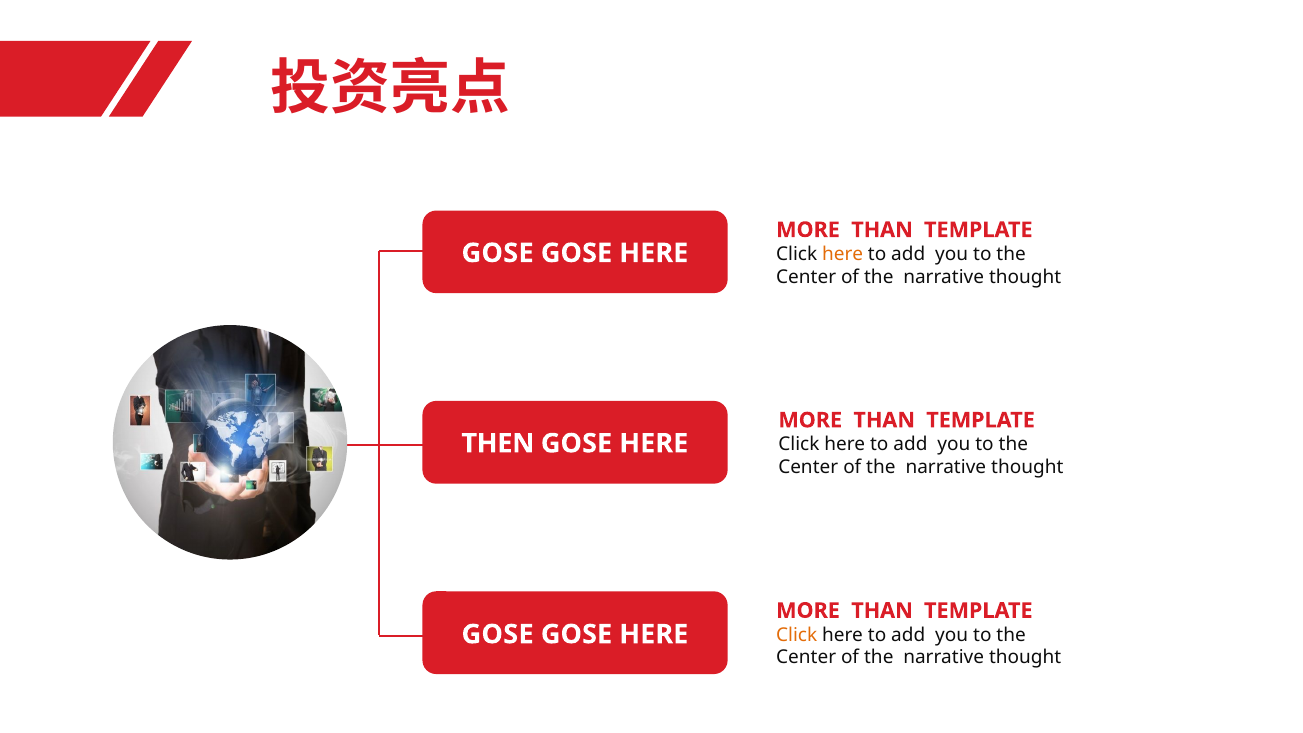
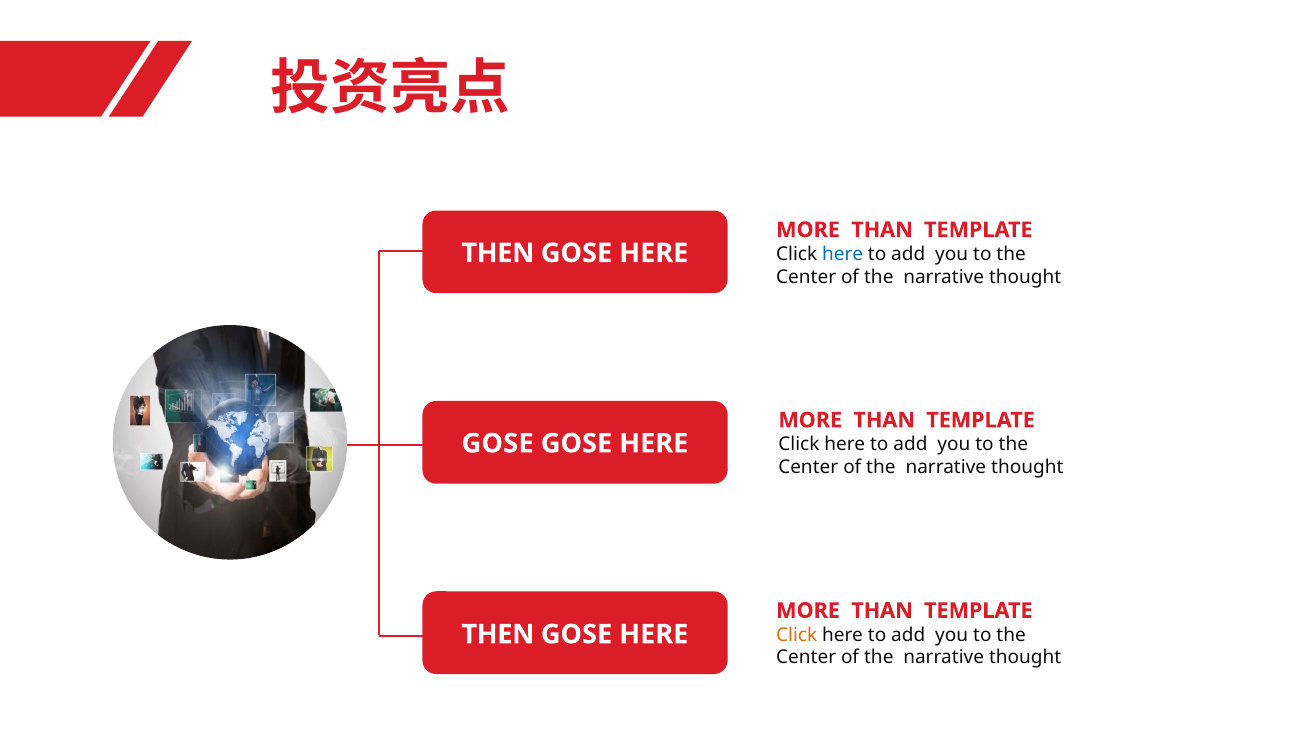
GOSE: GOSE -> THEN (498, 253)
here colour: orange -> blue (843, 254)
THEN: THEN -> GOSE (498, 443)
GOSE: GOSE -> THEN (498, 634)
